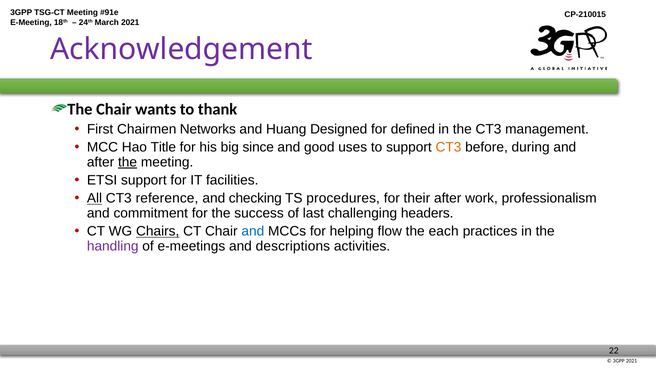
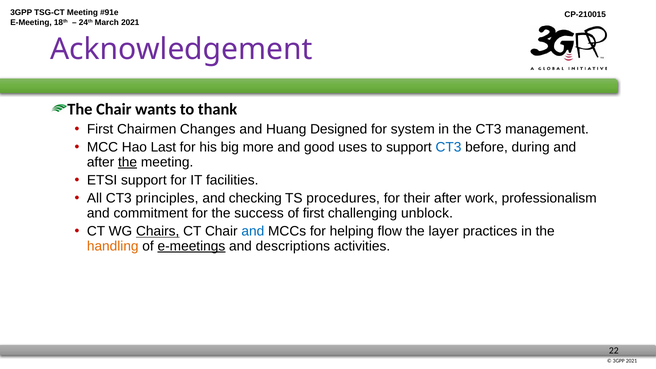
Networks: Networks -> Changes (208, 129)
defined: defined -> system (413, 129)
Title: Title -> Last (163, 147)
since: since -> more (258, 147)
CT3 colour: orange -> blue (448, 147)
All underline: present -> none (95, 198)
reference: reference -> principles (167, 198)
of last: last -> first (314, 213)
headers: headers -> unblock (427, 213)
each: each -> layer (444, 231)
handling colour: purple -> orange (113, 246)
e-meetings underline: none -> present (191, 246)
